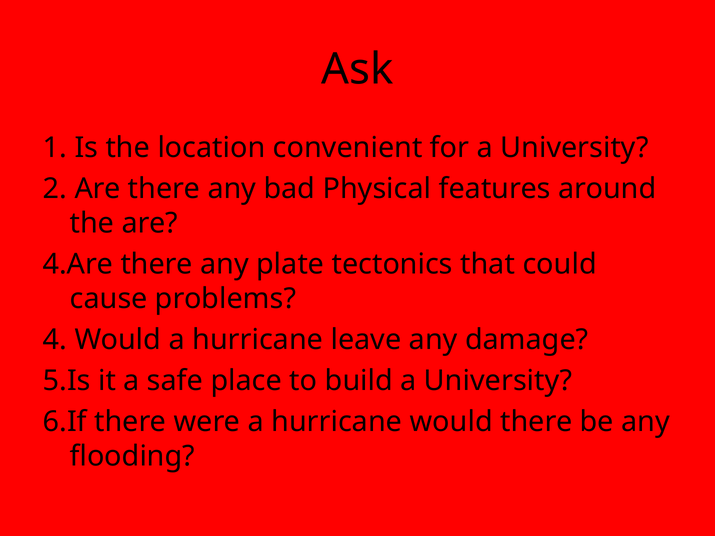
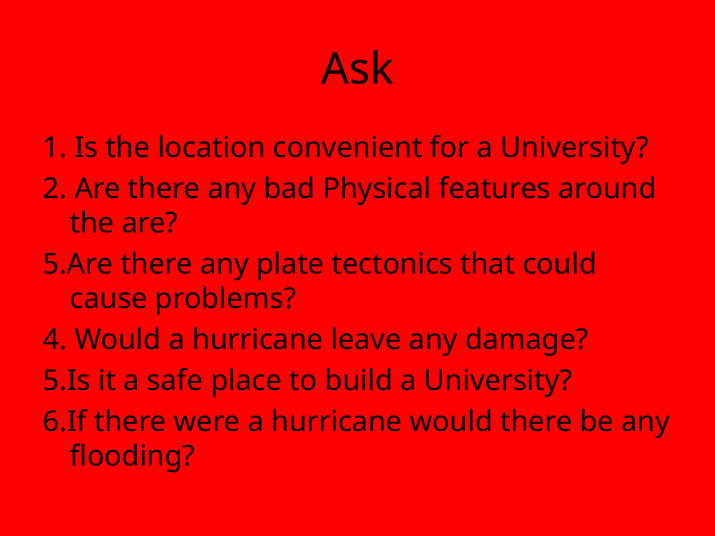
4.Are: 4.Are -> 5.Are (78, 264)
